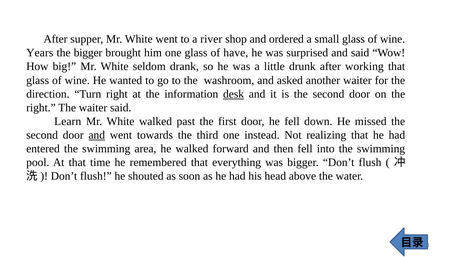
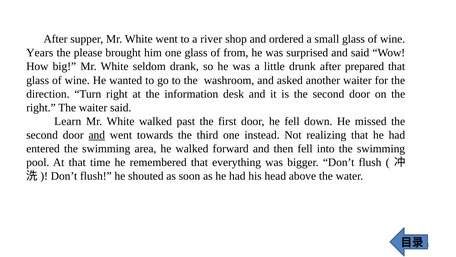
the bigger: bigger -> please (88, 53)
have: have -> from (236, 53)
working: working -> prepared (365, 66)
desk underline: present -> none (234, 94)
